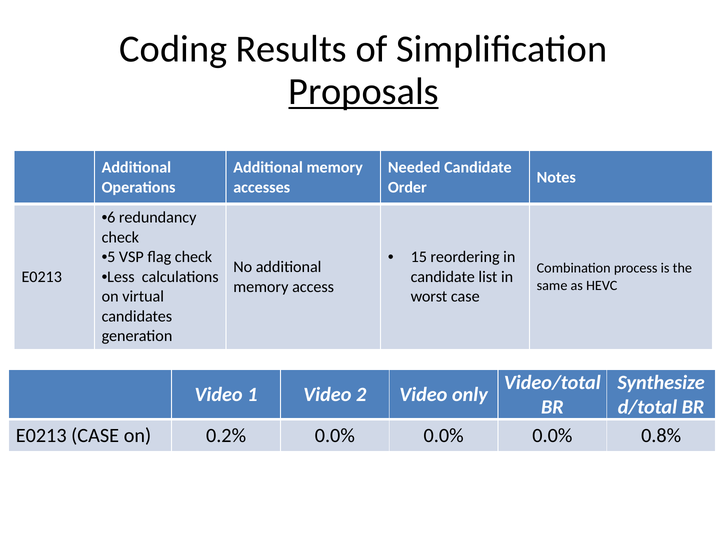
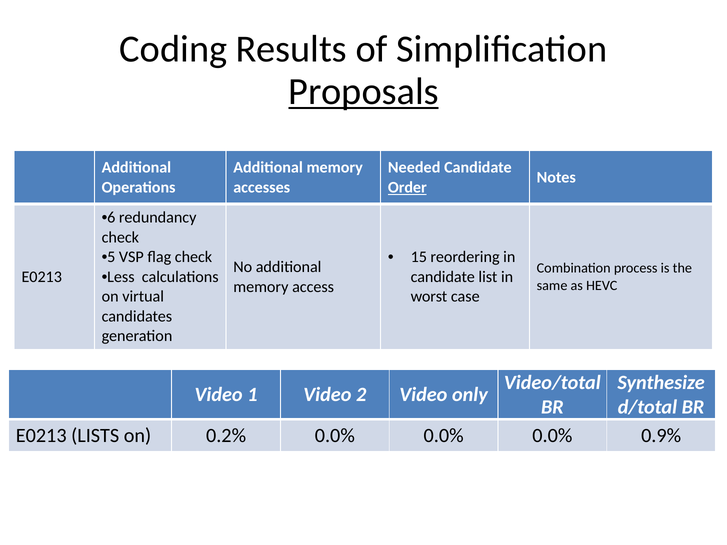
Order underline: none -> present (407, 187)
E0213 CASE: CASE -> LISTS (95, 436)
0.8%: 0.8% -> 0.9% (661, 436)
